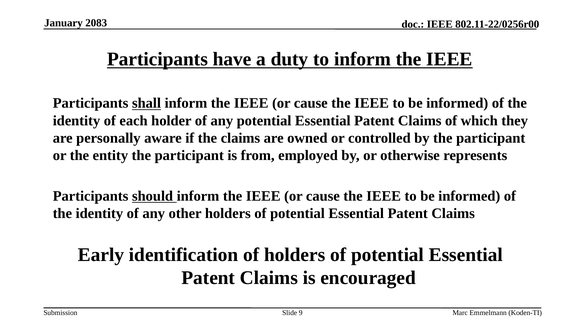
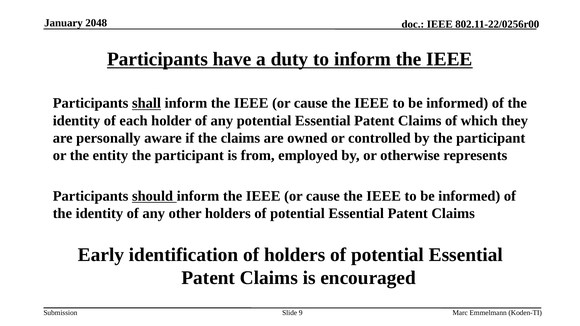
2083: 2083 -> 2048 (96, 23)
